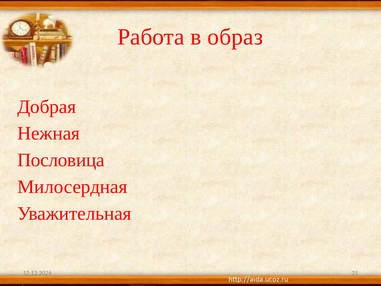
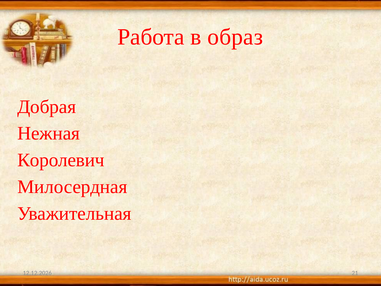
Пословица: Пословица -> Королевич (61, 160)
